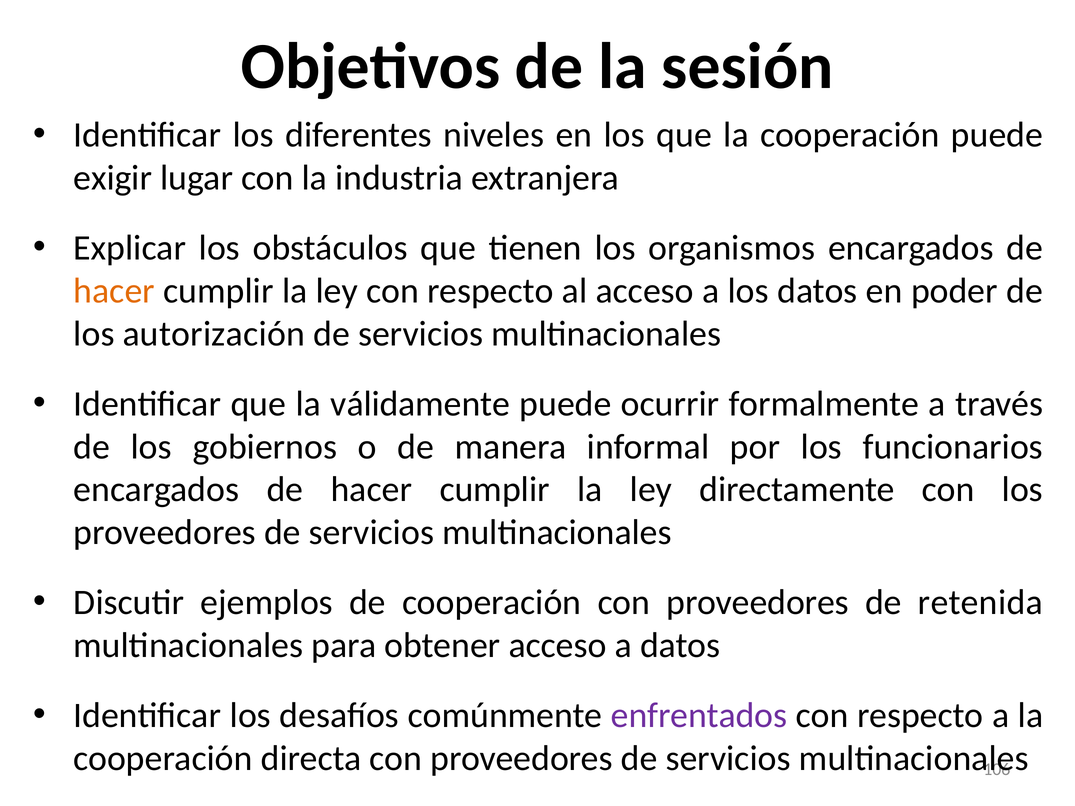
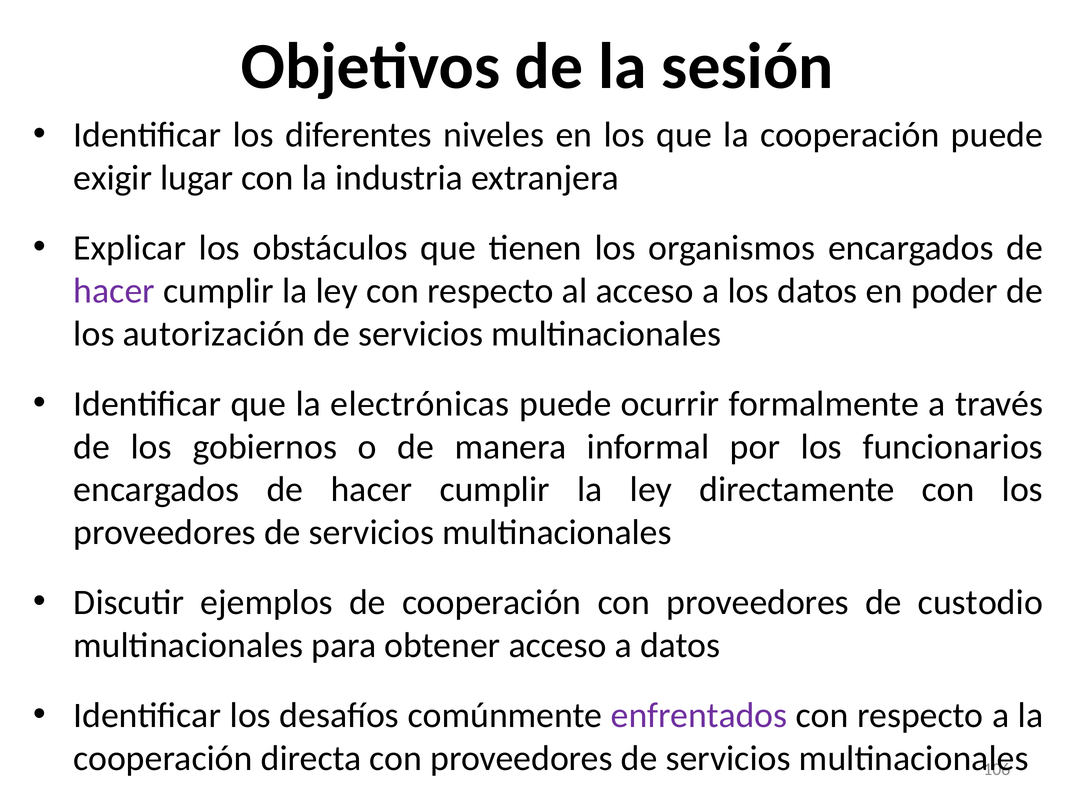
hacer colour: orange -> purple (114, 291)
válidamente: válidamente -> electrónicas (420, 404)
retenida: retenida -> custodio (980, 603)
